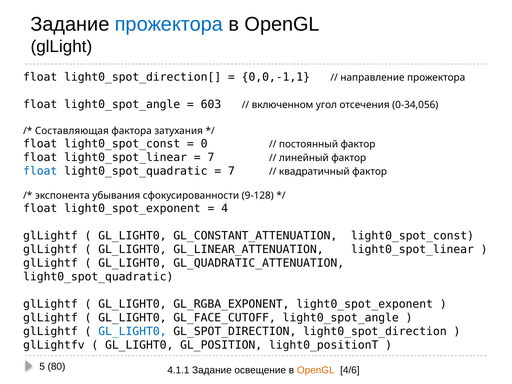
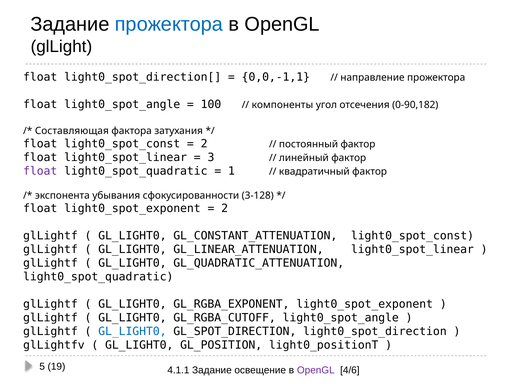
603: 603 -> 100 (211, 104)
включенном: включенном -> компоненты (282, 105)
0-34,056: 0-34,056 -> 0-90,182 (415, 105)
0: 0 -> 2 (204, 144)
7: 7 -> 3 (211, 157)
float colour: blue -> purple (40, 171)
7: 7 -> 1 (231, 171)
9-128: 9-128 -> 3-128 (258, 196)
4: 4 -> 2 (225, 209)
GL_FACE_CUTOFF: GL_FACE_CUTOFF -> GL_RGBA_CUTOFF (225, 318)
80: 80 -> 19 (56, 367)
OpenGL colour: orange -> purple (316, 370)
